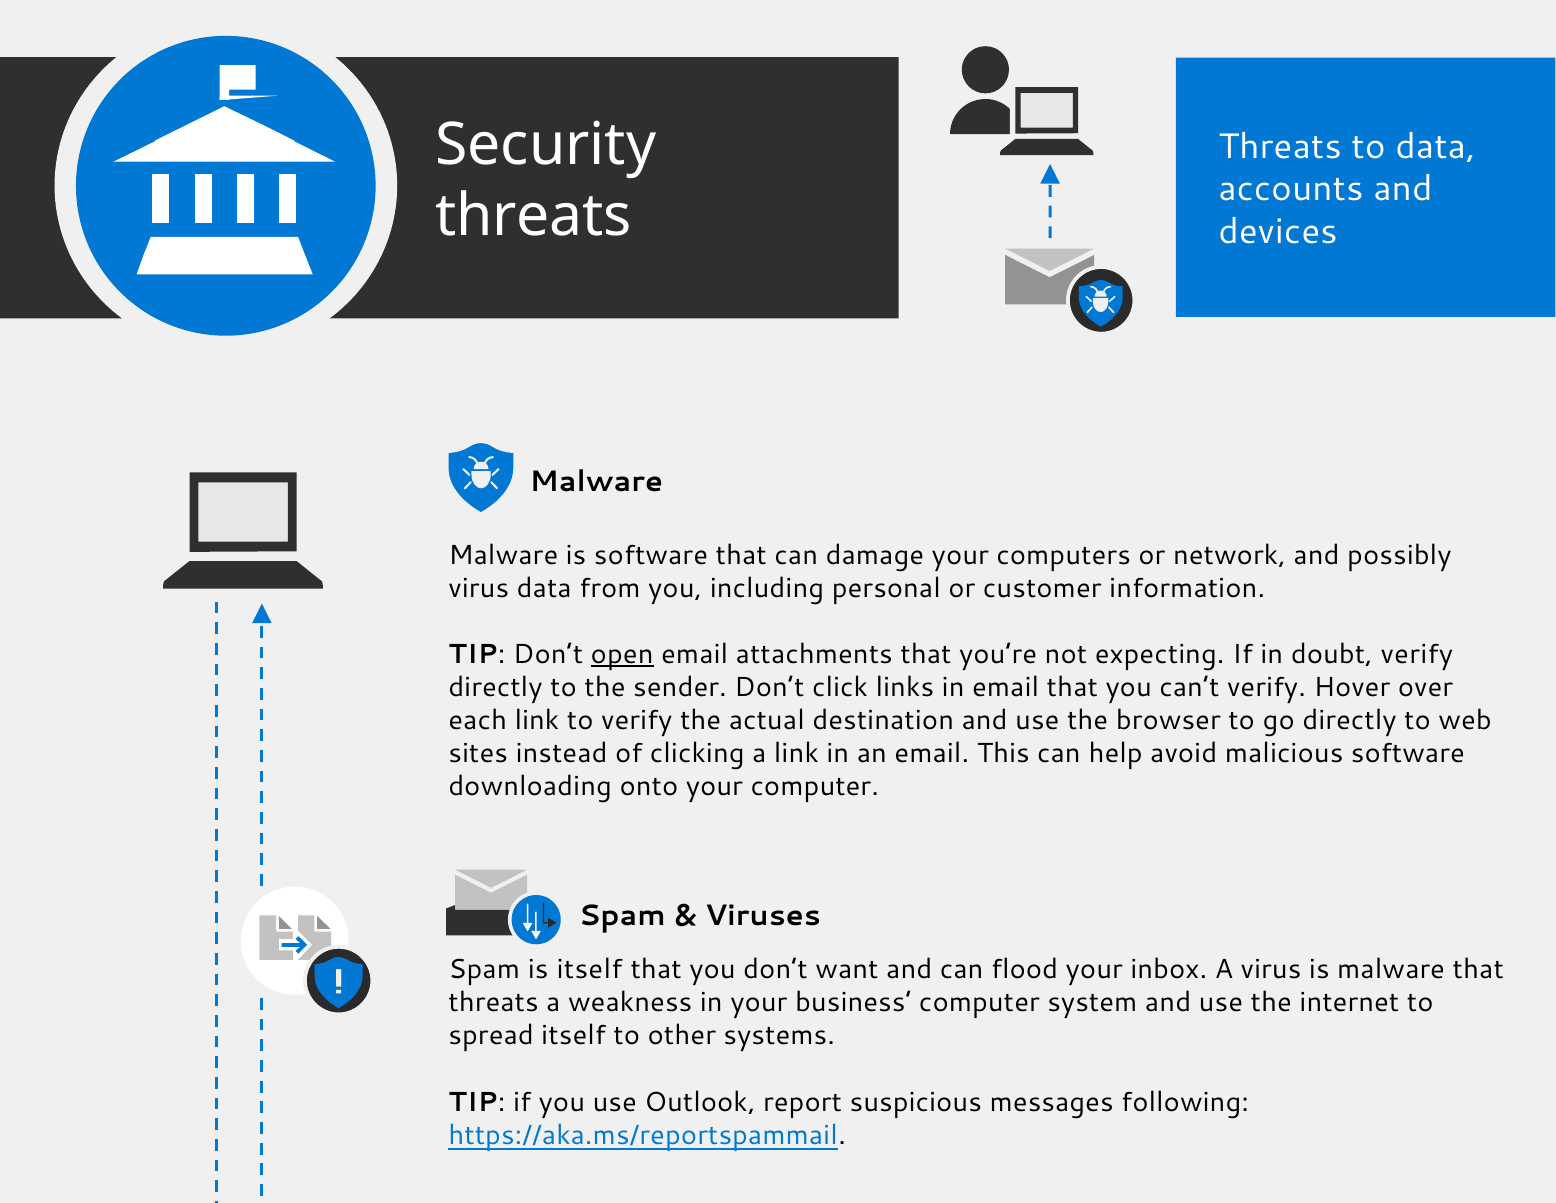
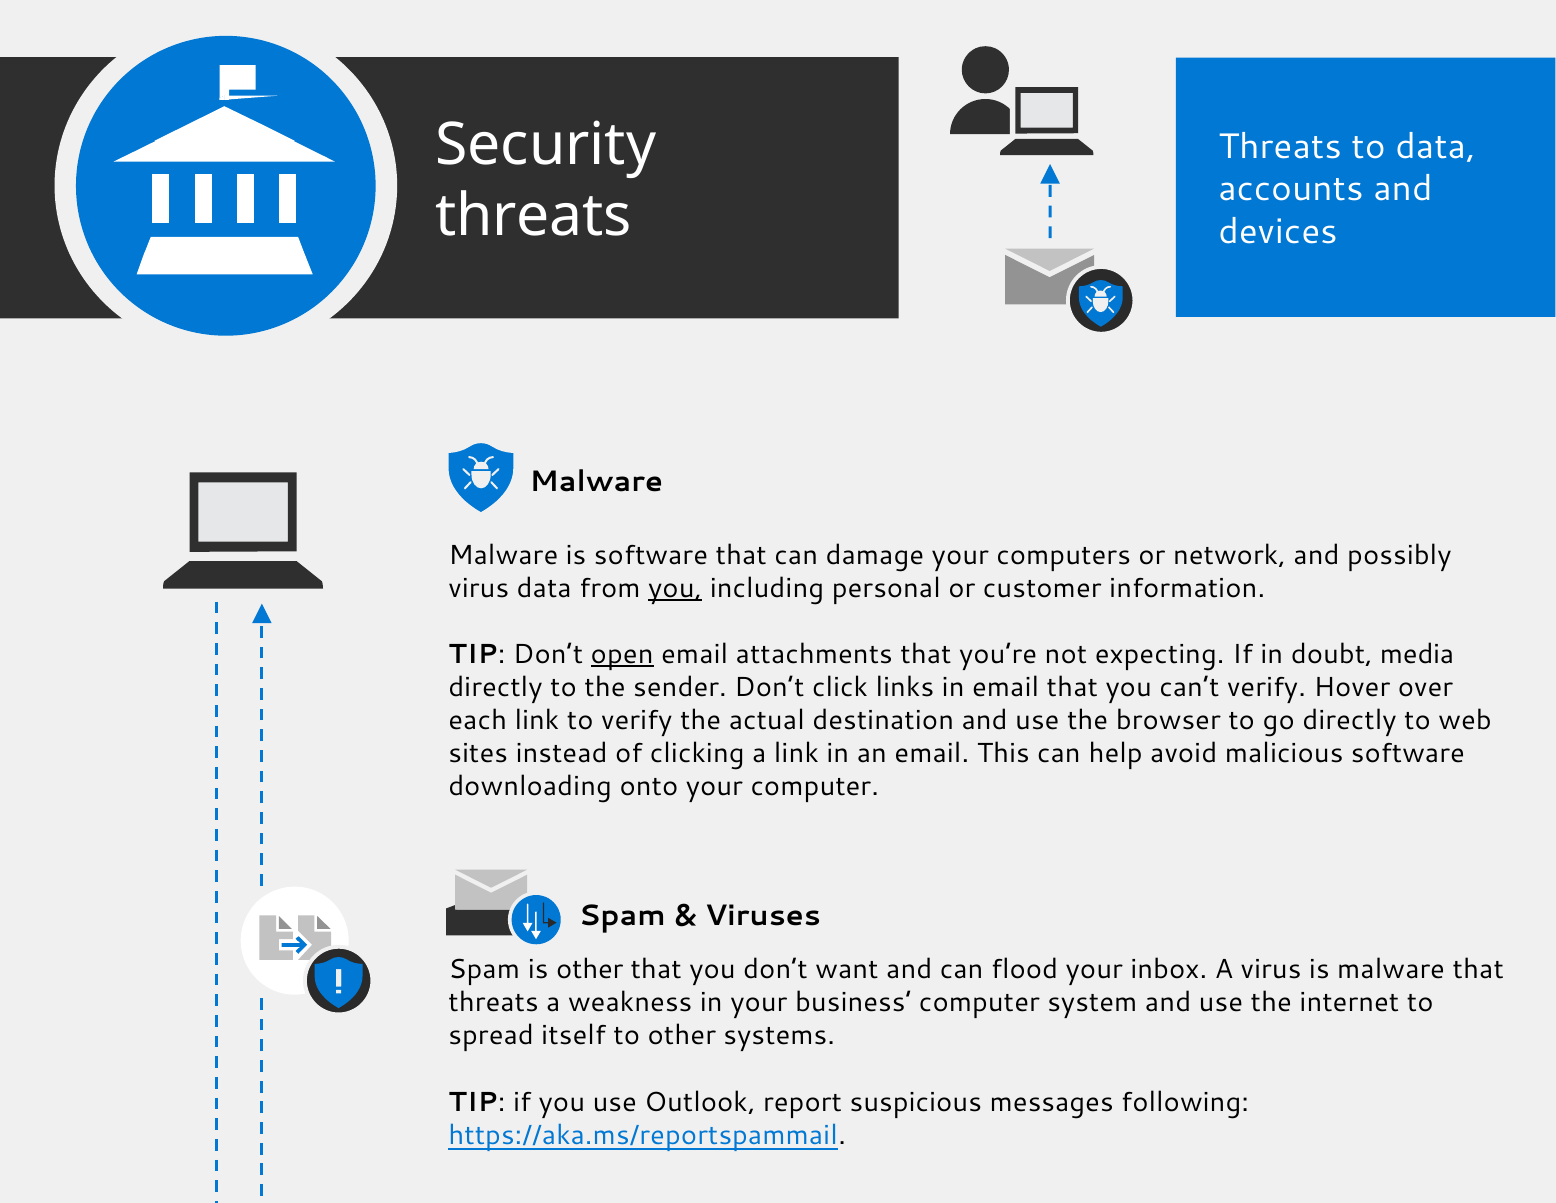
you underline: none -> present (675, 588)
doubt verify: verify -> media (1417, 654)
is itself: itself -> other (590, 969)
